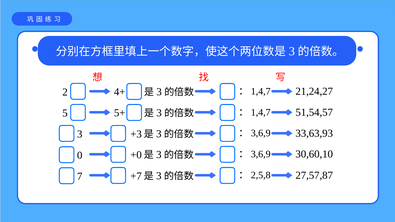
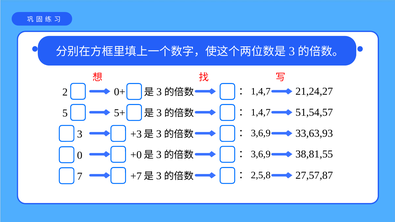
4+: 4+ -> 0+ (120, 92)
30,60,10: 30,60,10 -> 38,81,55 (314, 154)
